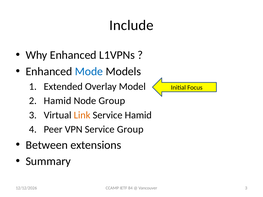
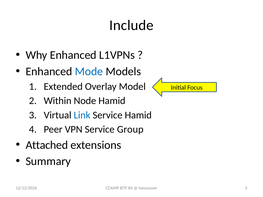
Hamid: Hamid -> Within (58, 101)
Node Group: Group -> Hamid (112, 101)
Link colour: orange -> blue (82, 115)
Between: Between -> Attached (47, 145)
